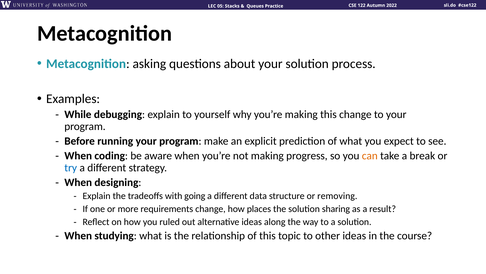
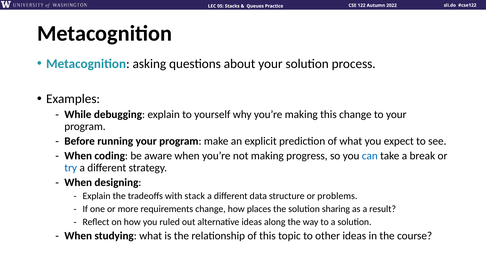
can colour: orange -> blue (370, 155)
going: going -> stack (195, 196)
removing: removing -> problems (337, 196)
